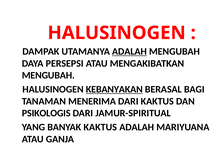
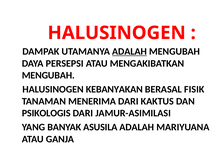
KEBANYAKAN underline: present -> none (114, 89)
BAGI: BAGI -> FISIK (194, 89)
JAMUR-SPIRITUAL: JAMUR-SPIRITUAL -> JAMUR-ASIMILASI (133, 113)
BANYAK KAKTUS: KAKTUS -> ASUSILA (100, 127)
